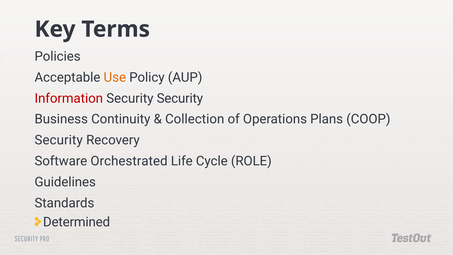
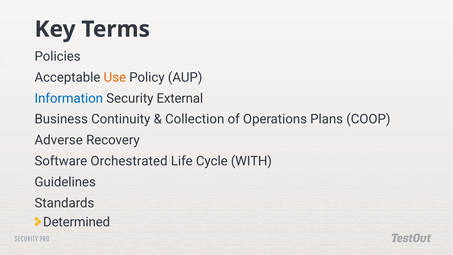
Information colour: red -> blue (69, 98)
Security Security: Security -> External (180, 98)
Security: Security -> Adverse (59, 140)
ROLE: ROLE -> WITH (251, 161)
